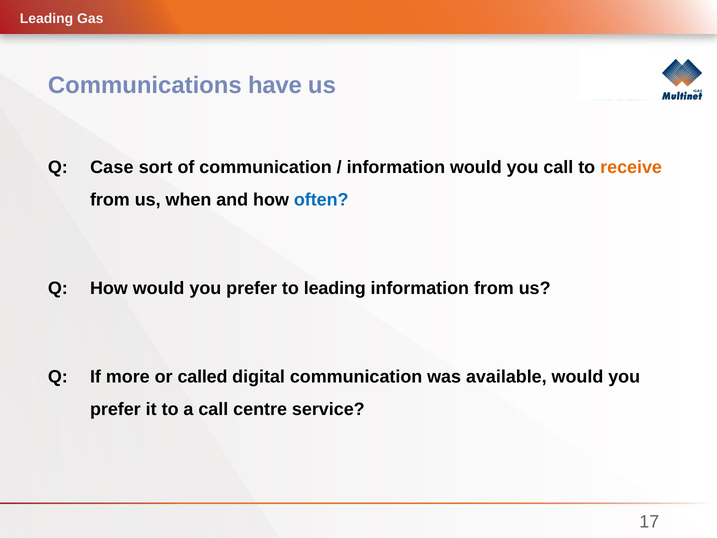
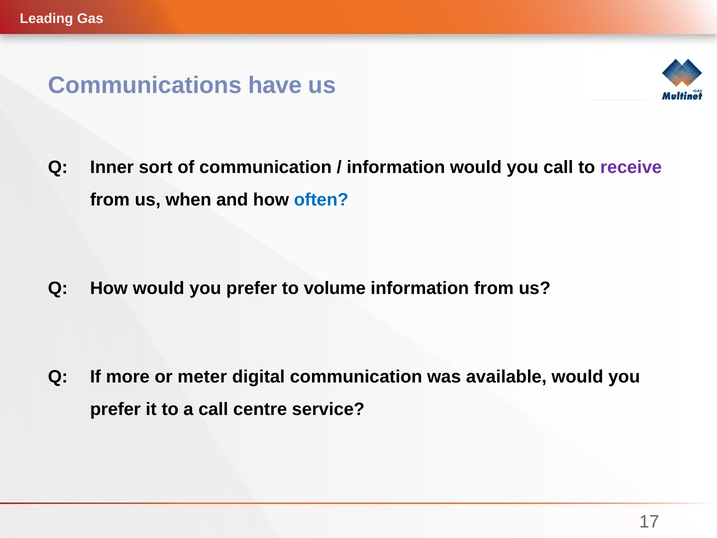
Case: Case -> Inner (112, 167)
receive colour: orange -> purple (631, 167)
to leading: leading -> volume (335, 288)
called: called -> meter (202, 377)
